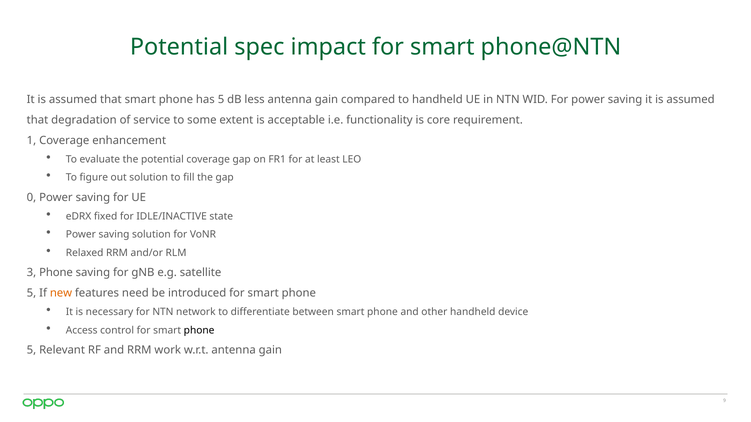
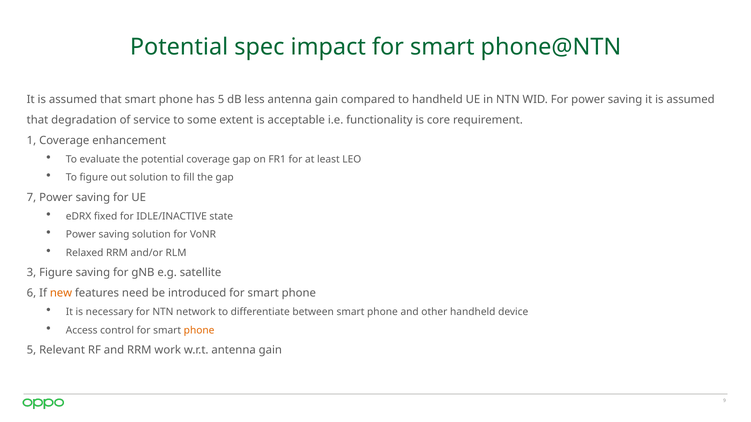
0: 0 -> 7 (31, 198)
3 Phone: Phone -> Figure (56, 273)
5: 5 -> 6 (31, 293)
phone colour: black -> orange (199, 331)
